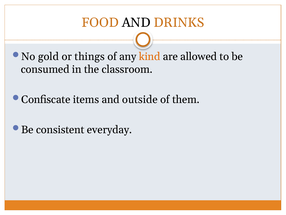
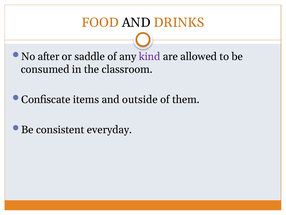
gold: gold -> after (49, 56)
things: things -> saddle (90, 56)
kind colour: orange -> purple (150, 56)
